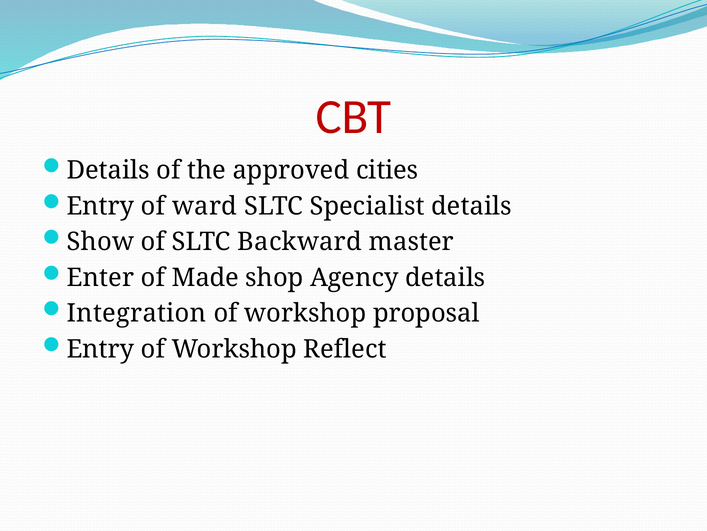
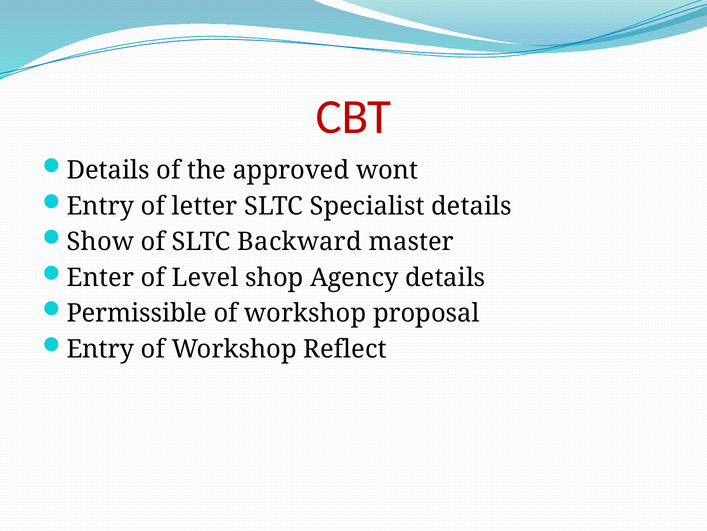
cities: cities -> wont (387, 170)
ward: ward -> letter (205, 206)
Made: Made -> Level (205, 277)
Integration: Integration -> Permissible (137, 313)
